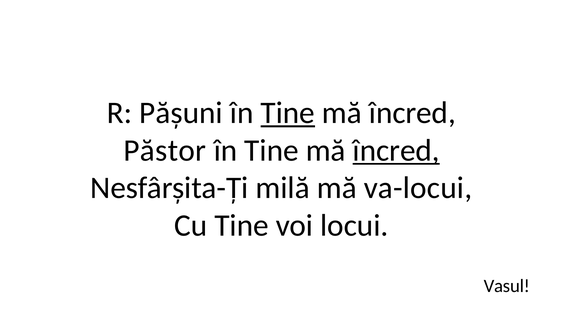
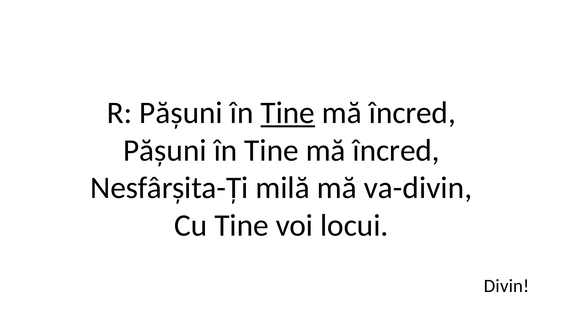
Păstor: Păstor -> Pășuni (165, 150)
încred underline: present -> none (396, 150)
va-locui: va-locui -> va-divin (418, 188)
Vasul: Vasul -> Divin (507, 286)
